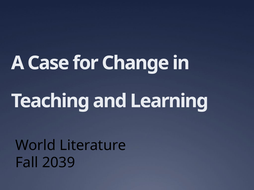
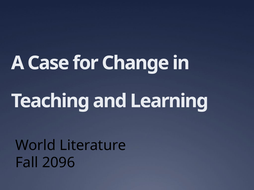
2039: 2039 -> 2096 (59, 163)
